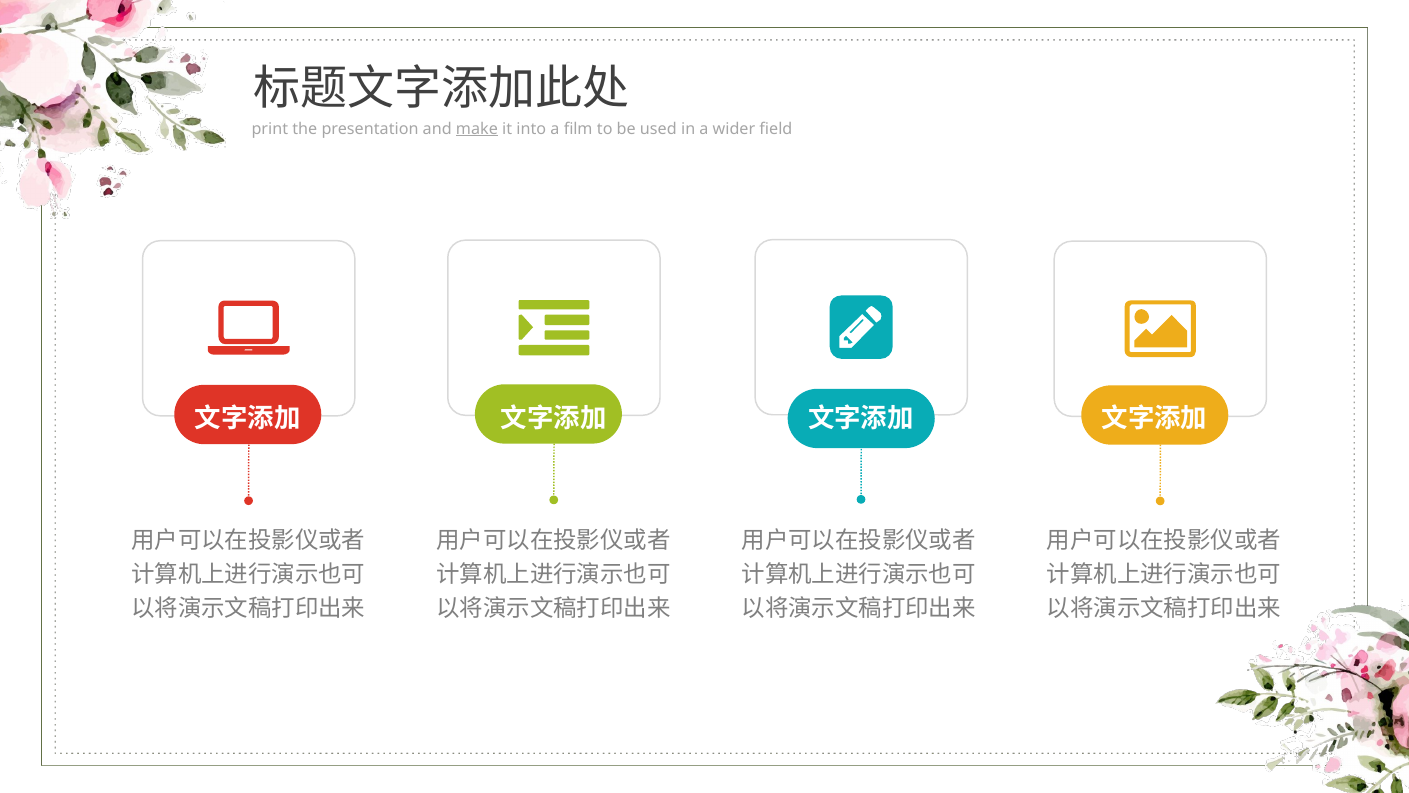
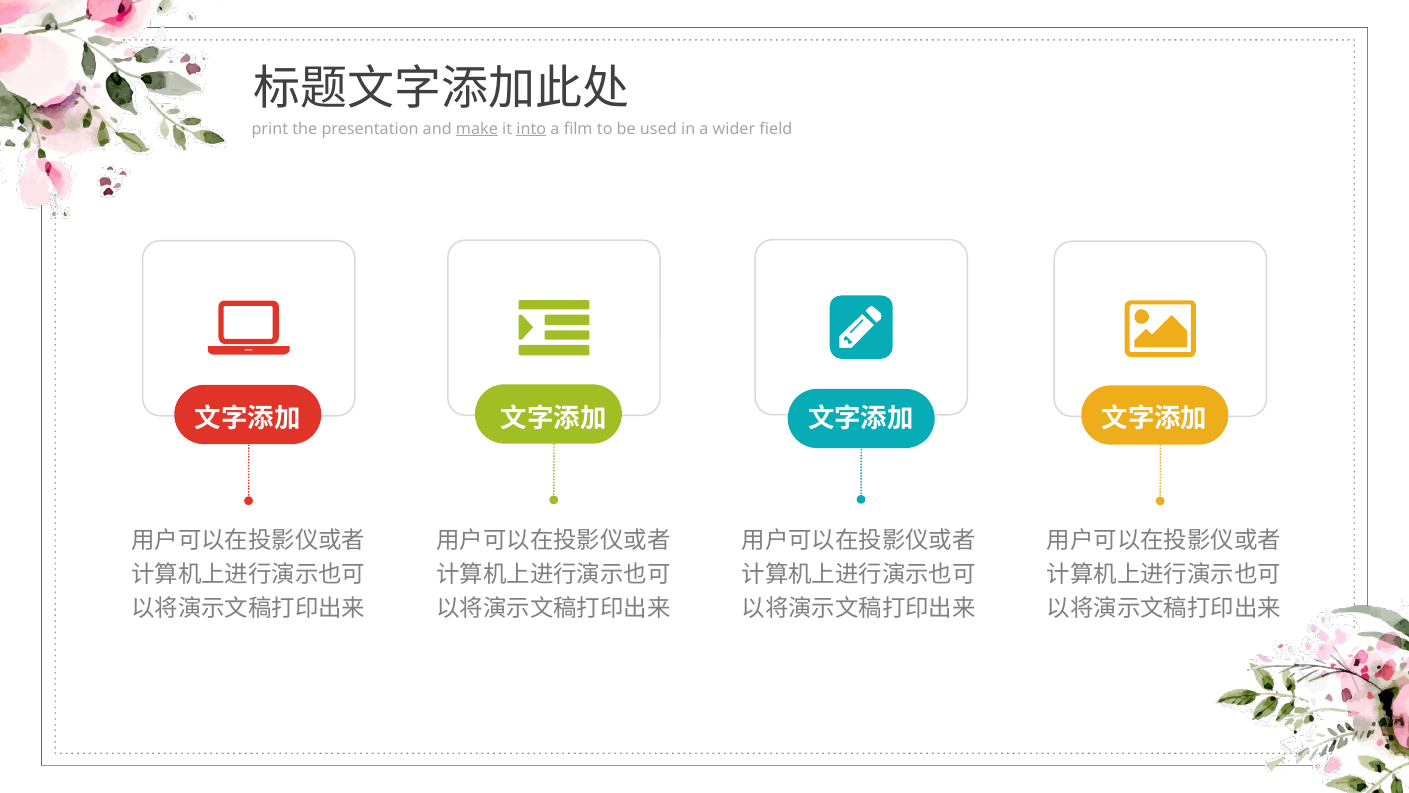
into underline: none -> present (531, 129)
